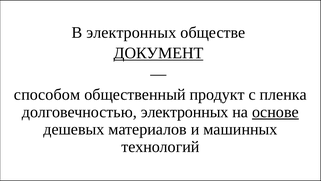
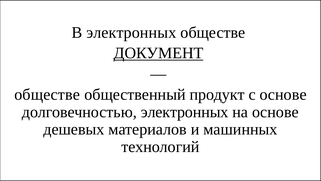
способом: способом -> обществе (47, 94)
с пленка: пленка -> основе (283, 94)
основе underline: present -> none (275, 112)
